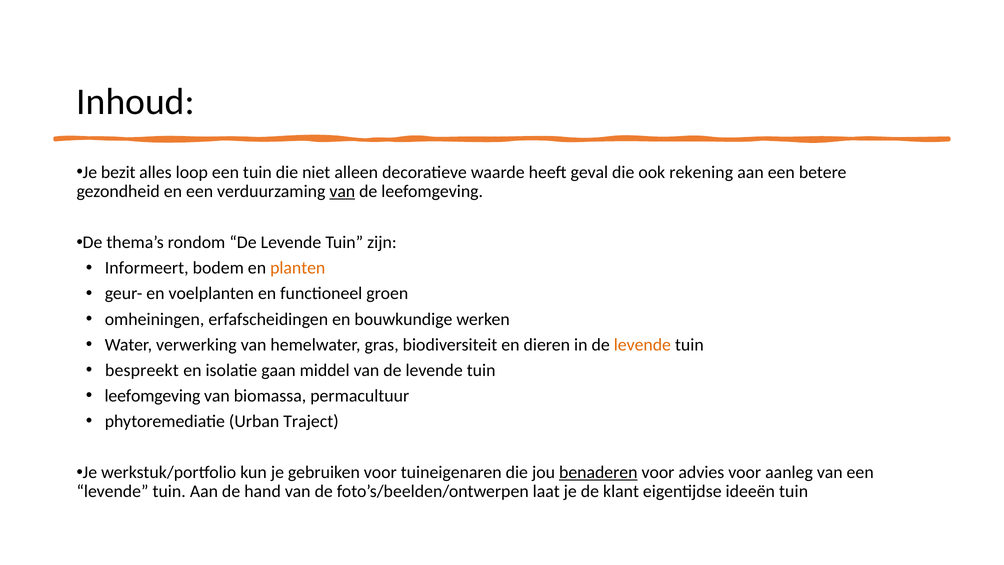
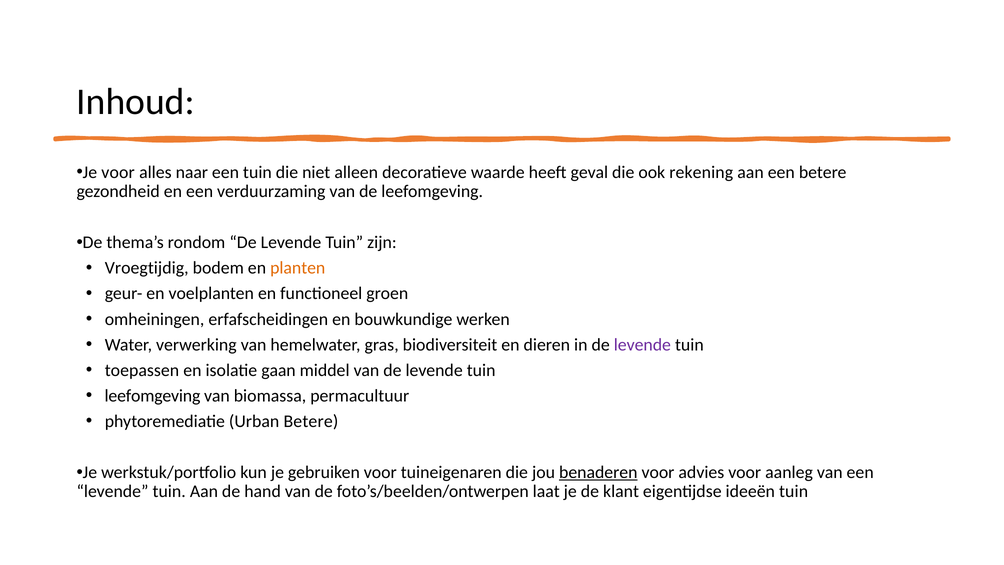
Je bezit: bezit -> voor (118, 172)
loop: loop -> naar (192, 172)
van underline: present -> none (342, 191)
Informeert: Informeert -> Vroegtijdig (147, 268)
levende colour: orange -> purple (642, 345)
bespreekt: bespreekt -> toepassen (142, 370)
Urban Traject: Traject -> Betere (311, 421)
